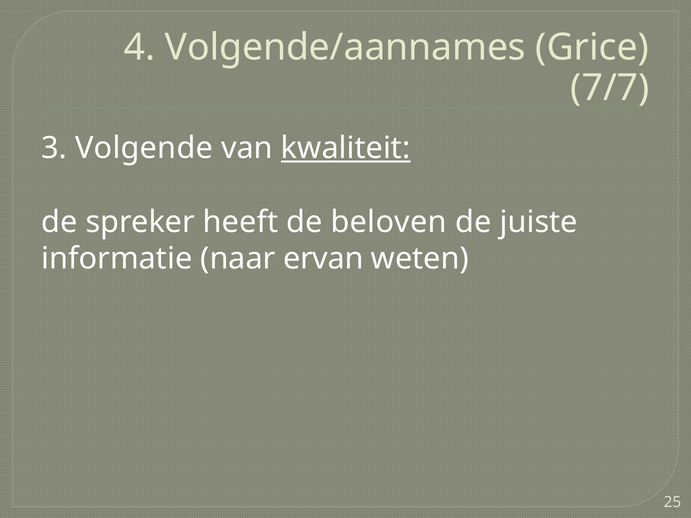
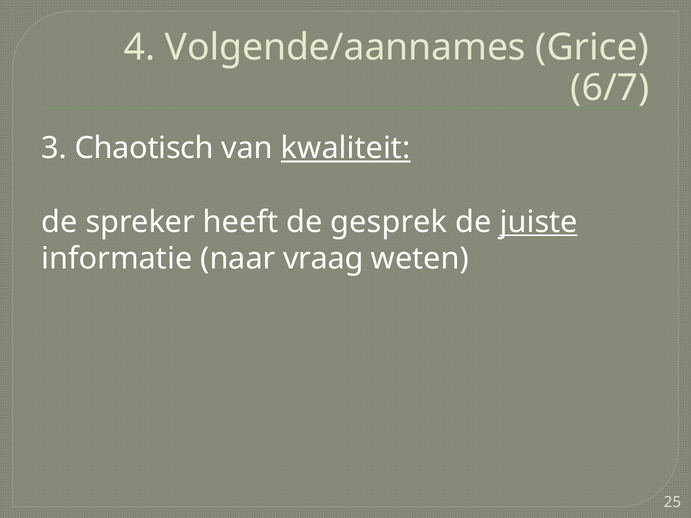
7/7: 7/7 -> 6/7 (610, 88)
Volgende: Volgende -> Chaotisch (144, 148)
beloven: beloven -> gesprek (389, 222)
juiste underline: none -> present (539, 222)
ervan: ervan -> vraag (323, 259)
